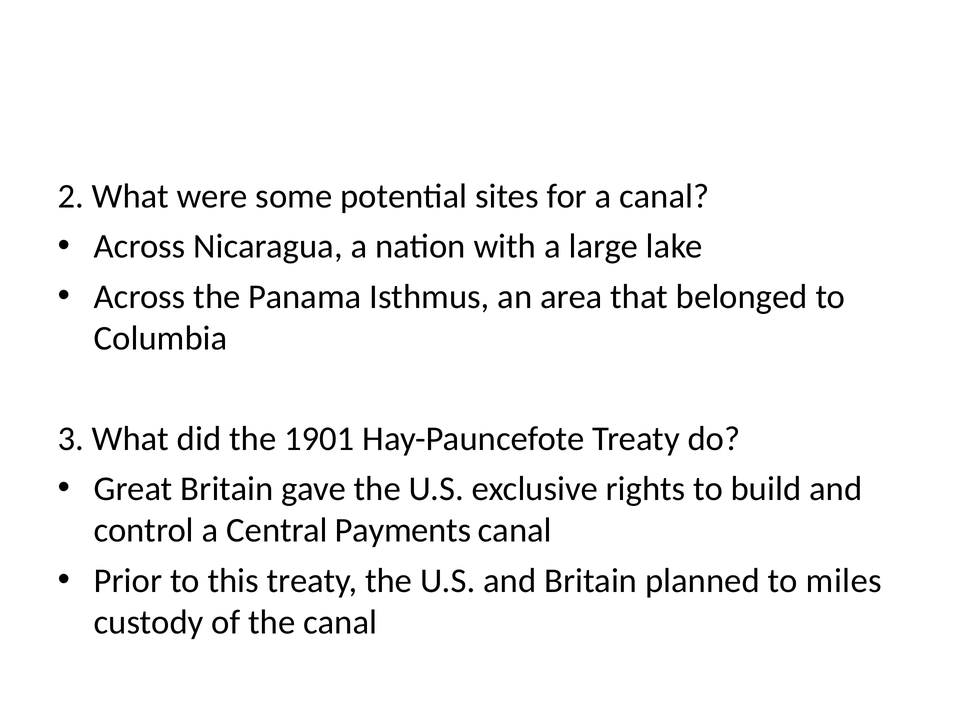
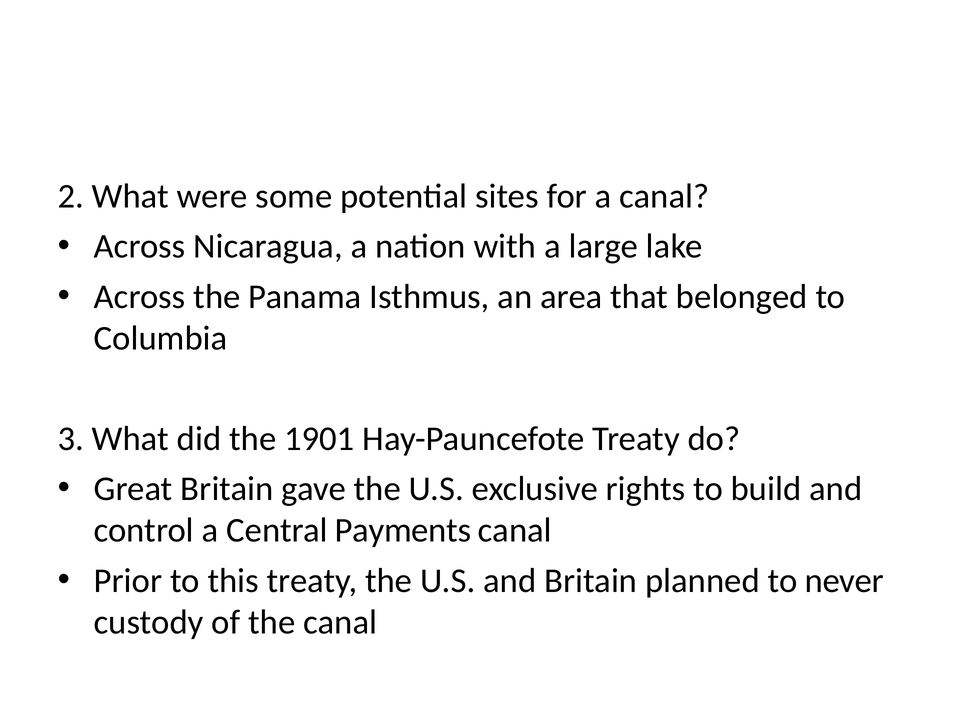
miles: miles -> never (844, 581)
